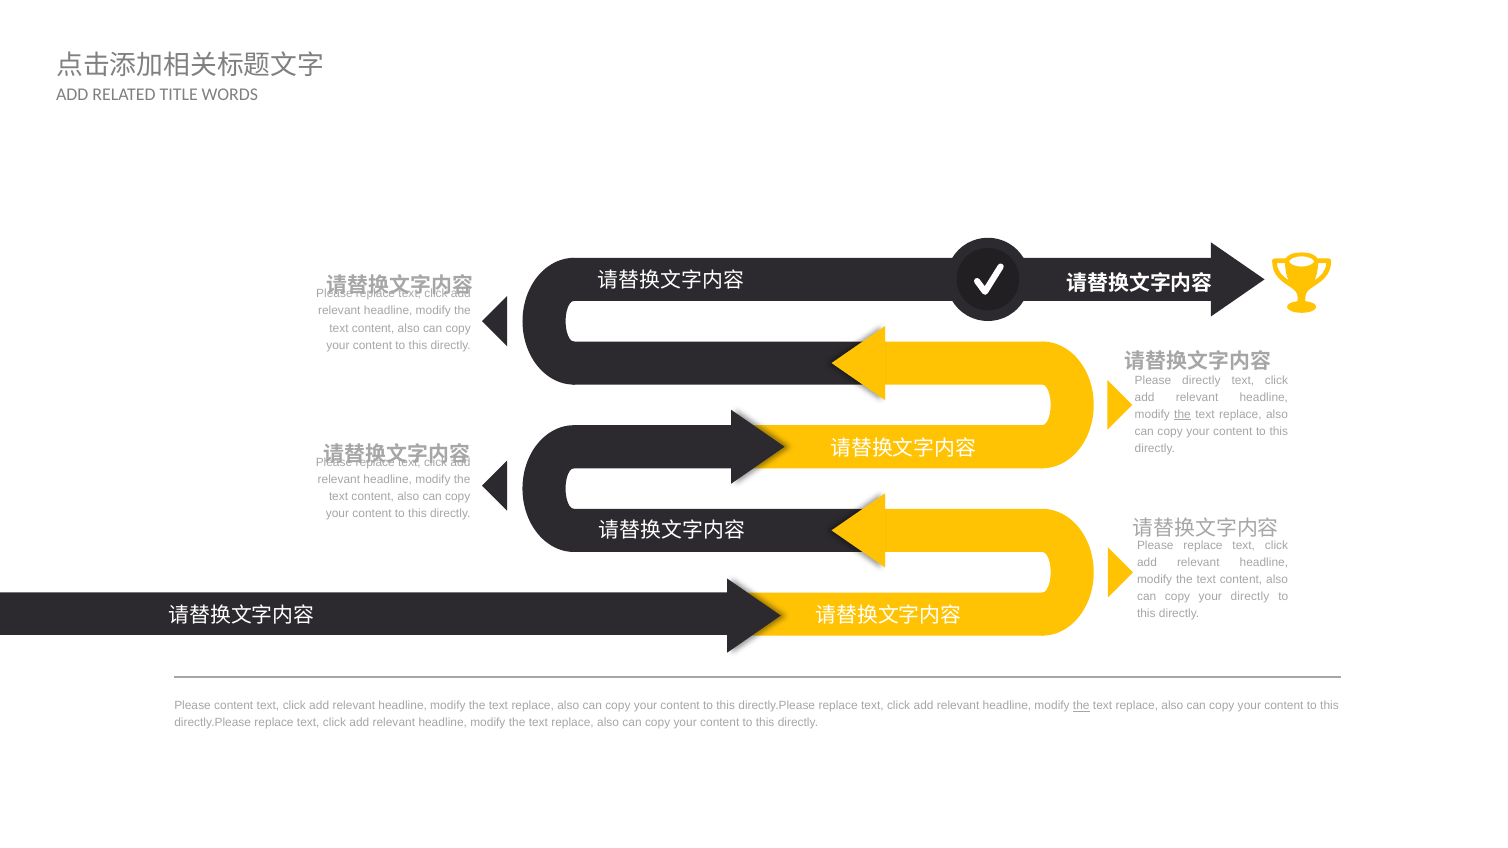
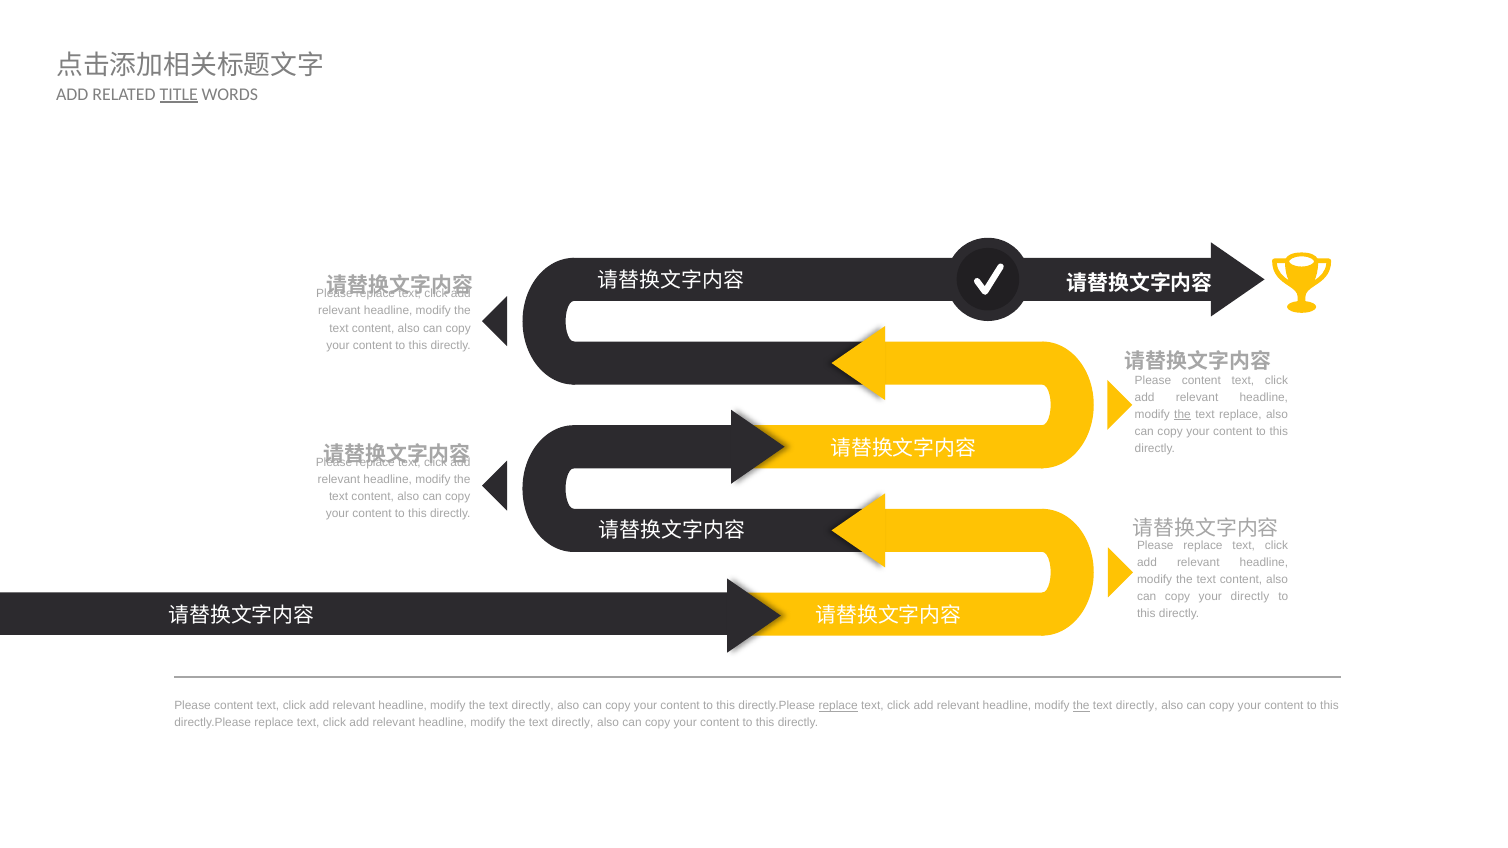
TITLE underline: none -> present (179, 94)
directly: directly -> content (1201, 380)
replace: replace -> directly (533, 706)
replace underline: none -> present (838, 706)
replace: replace -> directly (1137, 706)
replace: replace -> directly (572, 723)
